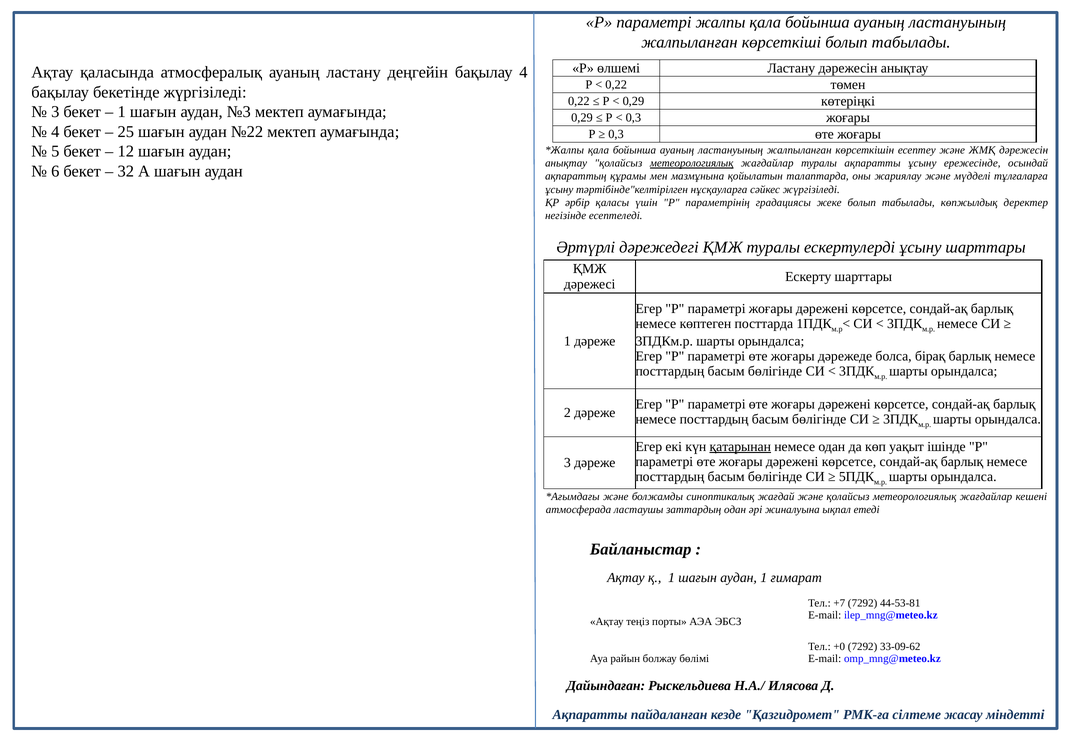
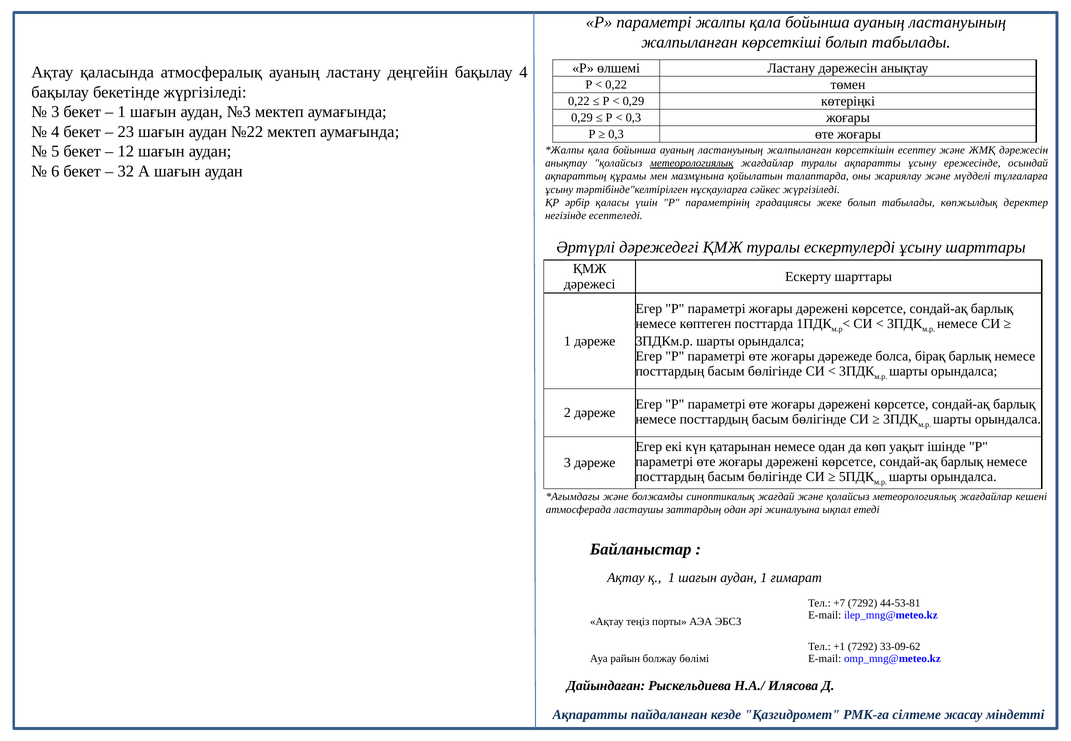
25: 25 -> 23 (126, 132)
қатарынан underline: present -> none (740, 447)
+0: +0 -> +1 (839, 647)
